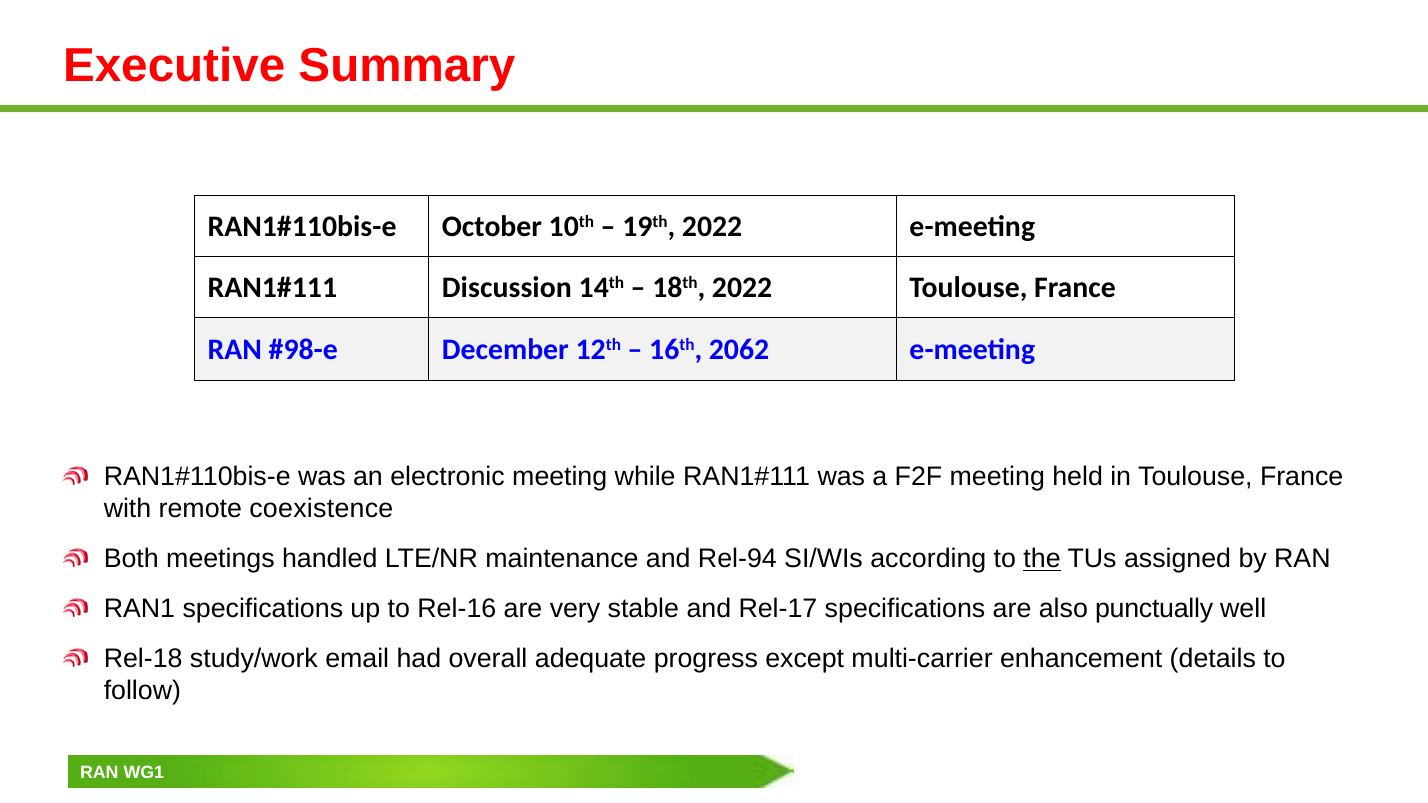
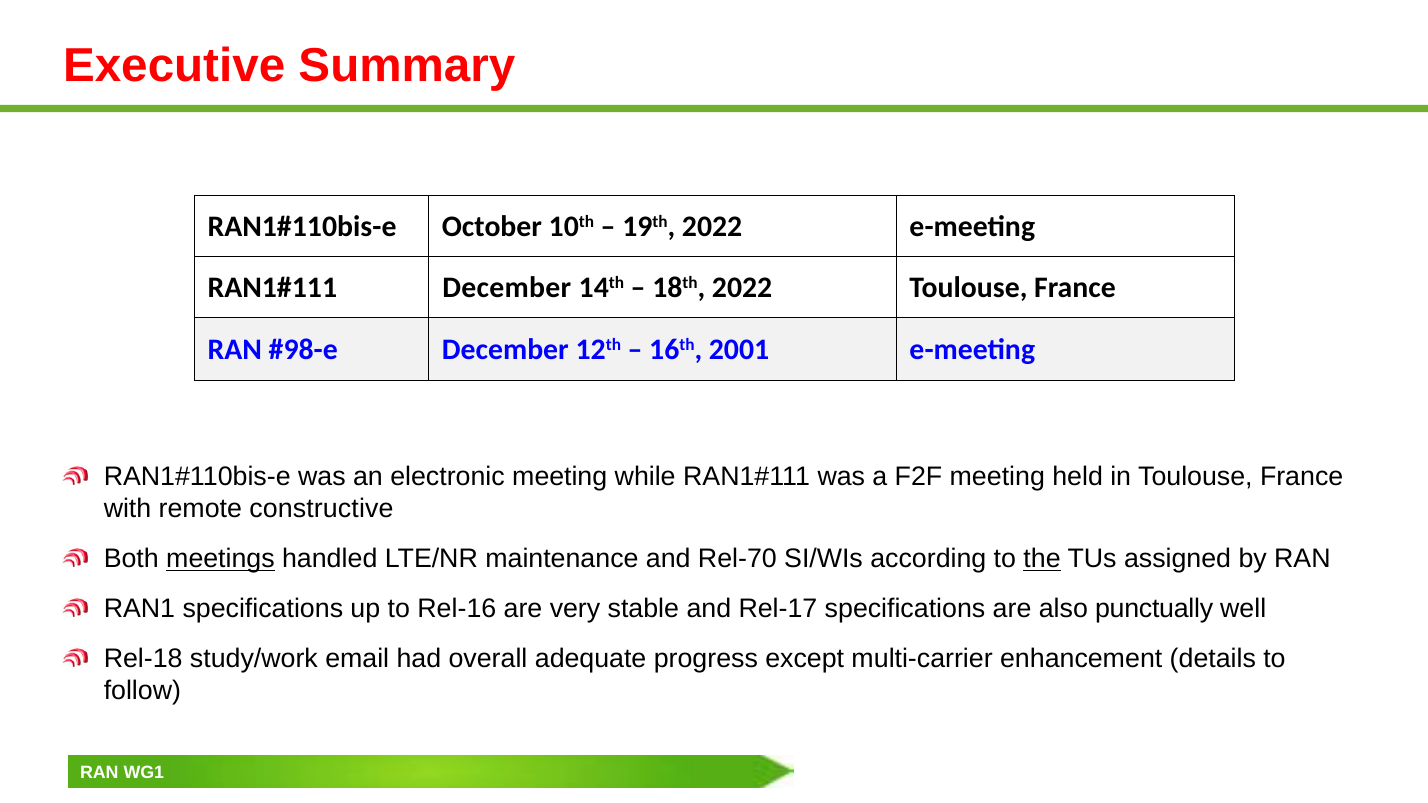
Discussion: Discussion -> December (507, 288)
2062: 2062 -> 2001 (739, 350)
coexistence: coexistence -> constructive (321, 509)
meetings underline: none -> present (220, 559)
Rel-94: Rel-94 -> Rel-70 (737, 559)
